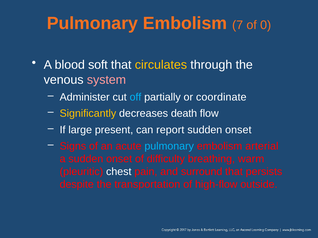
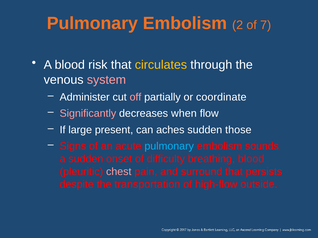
7: 7 -> 2 (238, 25)
0: 0 -> 7 (266, 25)
soft: soft -> risk (98, 65)
off colour: light blue -> pink (135, 97)
Significantly colour: yellow -> pink (88, 114)
death: death -> when (184, 114)
report: report -> aches (170, 130)
onset: onset -> those (238, 130)
arterial: arterial -> sounds (262, 146)
breathing warm: warm -> blood (251, 159)
chest colour: white -> pink (119, 172)
